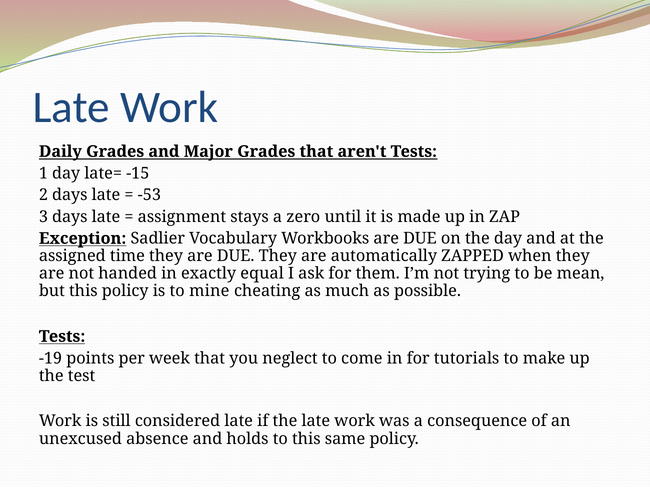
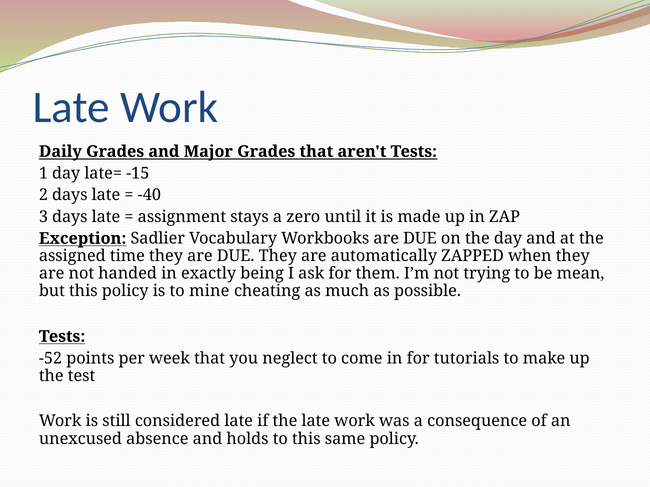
-53: -53 -> -40 (149, 195)
equal: equal -> being (262, 274)
-19: -19 -> -52 (50, 359)
